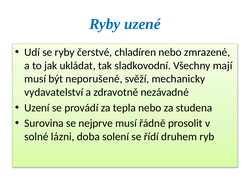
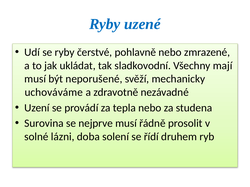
chladíren: chladíren -> pohlavně (135, 52)
vydavatelství: vydavatelství -> uchováváme (54, 92)
